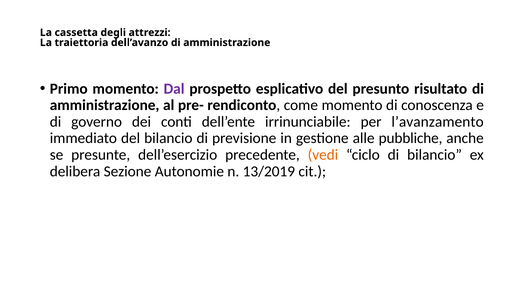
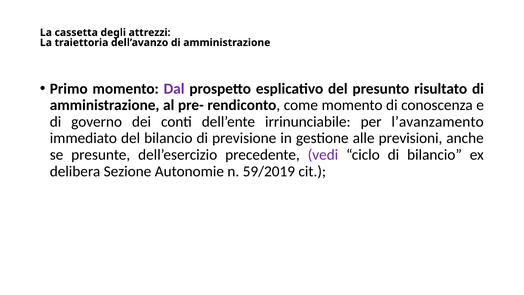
pubbliche: pubbliche -> previsioni (411, 138)
vedi colour: orange -> purple (323, 155)
13/2019: 13/2019 -> 59/2019 (269, 171)
